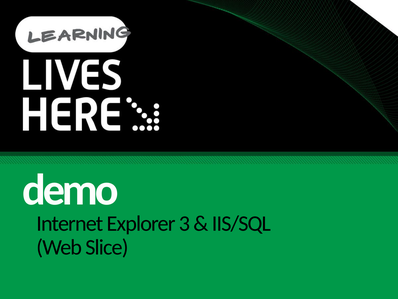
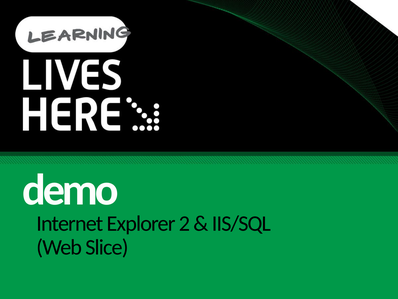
3: 3 -> 2 (185, 223)
